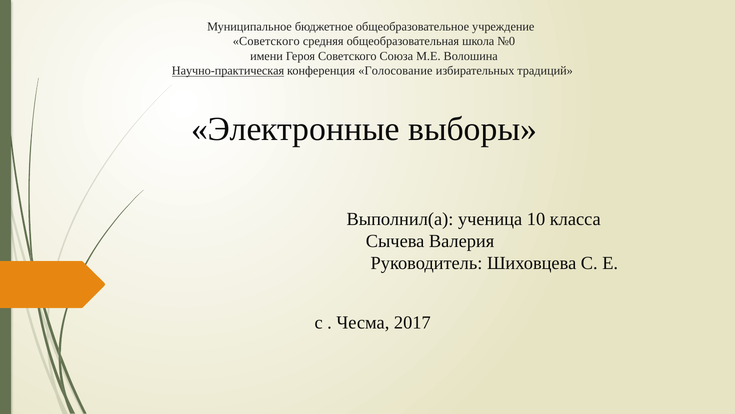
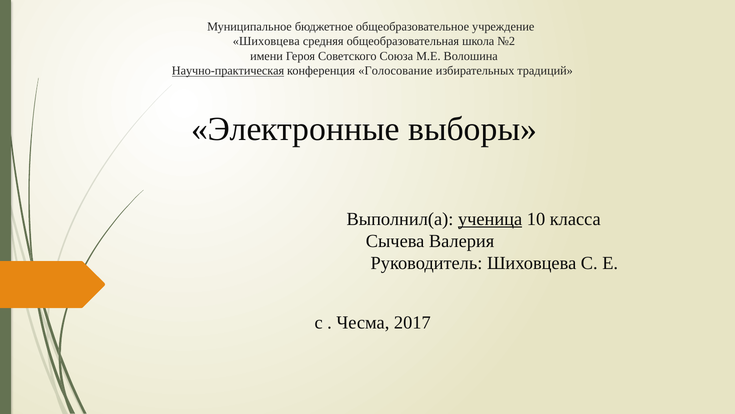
Советского: Советского -> Шиховцева (266, 41)
№0: №0 -> №2 (506, 41)
ученица underline: none -> present (490, 219)
